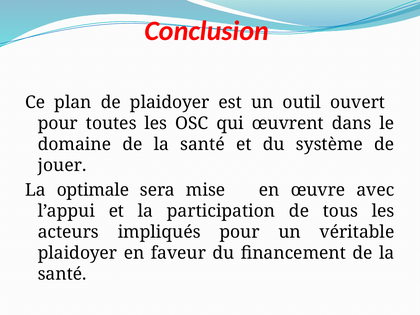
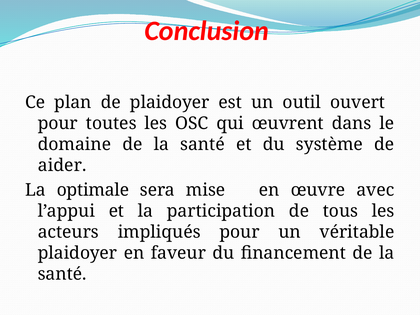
jouer: jouer -> aider (62, 165)
